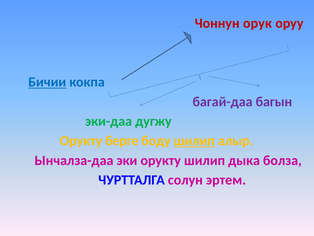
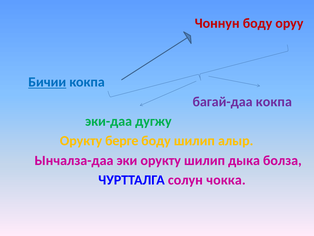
Чоннун орук: орук -> боду (257, 23)
багай-даа багын: багын -> кокпа (274, 101)
шилип underline: present -> none (194, 141)
эртем: эртем -> чокка (226, 180)
